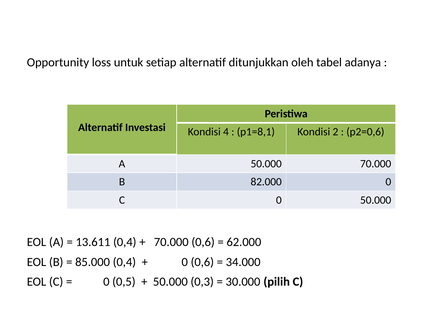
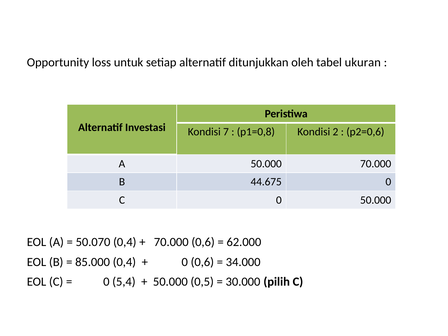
adanya: adanya -> ukuran (363, 62)
4: 4 -> 7 (226, 132)
p1=8,1: p1=8,1 -> p1=0,8 (256, 132)
82.000: 82.000 -> 44.675 (266, 182)
13.611: 13.611 -> 50.070 (93, 242)
0,5: 0,5 -> 5,4 (124, 282)
0,3: 0,3 -> 0,5 (202, 282)
